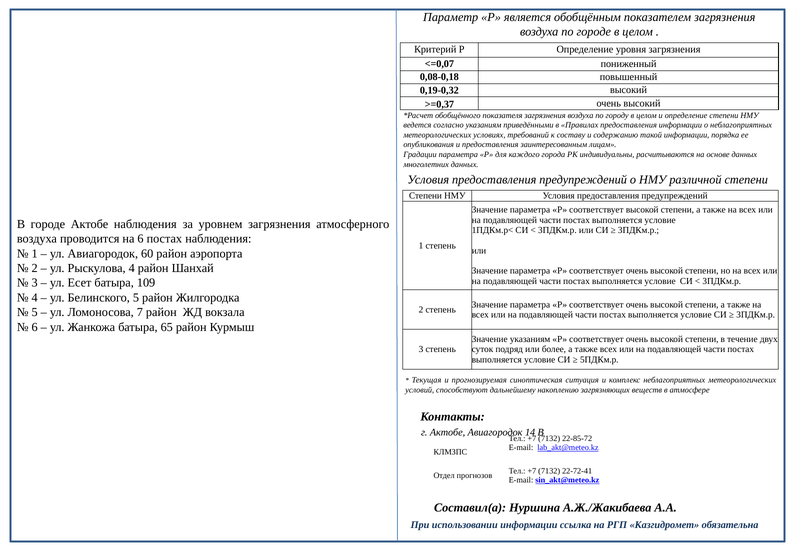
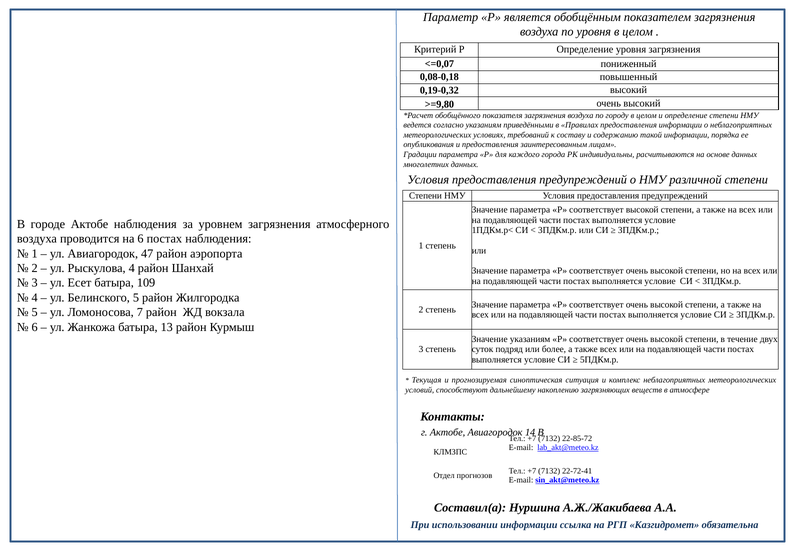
по городе: городе -> уровня (594, 32)
>=0,37: >=0,37 -> >=9,80 (439, 104)
60: 60 -> 47 (147, 253)
65: 65 -> 13 (167, 327)
